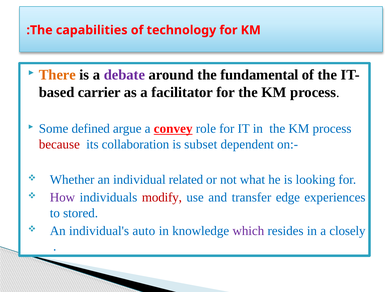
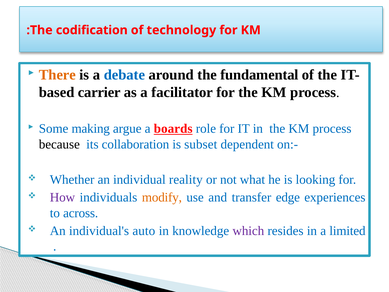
capabilities: capabilities -> codification (92, 30)
debate colour: purple -> blue (124, 75)
defined: defined -> making (91, 129)
convey: convey -> boards (173, 129)
because colour: red -> black (59, 144)
related: related -> reality (186, 180)
modify colour: red -> orange (162, 197)
stored: stored -> across (81, 213)
closely: closely -> limited (347, 231)
